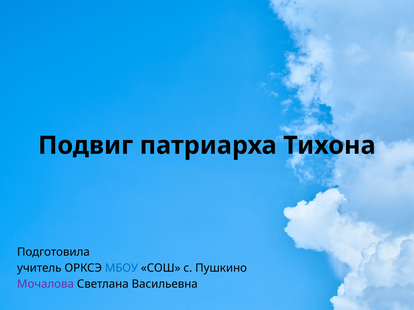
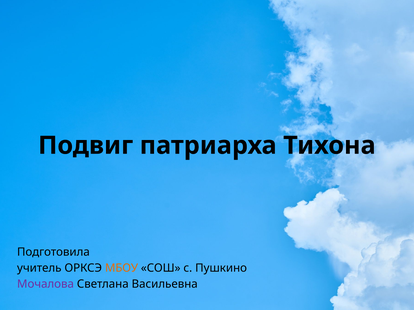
МБОУ colour: blue -> orange (122, 268)
